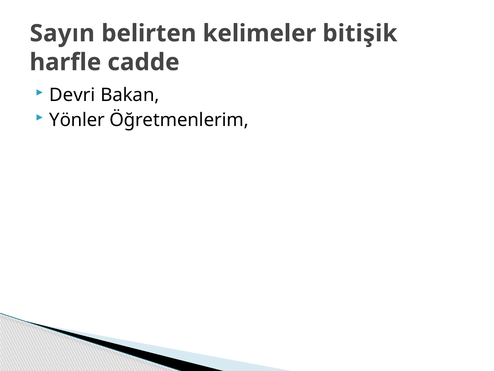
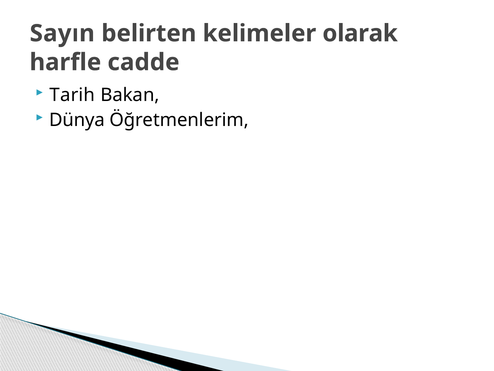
bitişik: bitişik -> olarak (360, 33)
Devri: Devri -> Tarih (72, 95)
Yönler: Yönler -> Dünya (77, 120)
